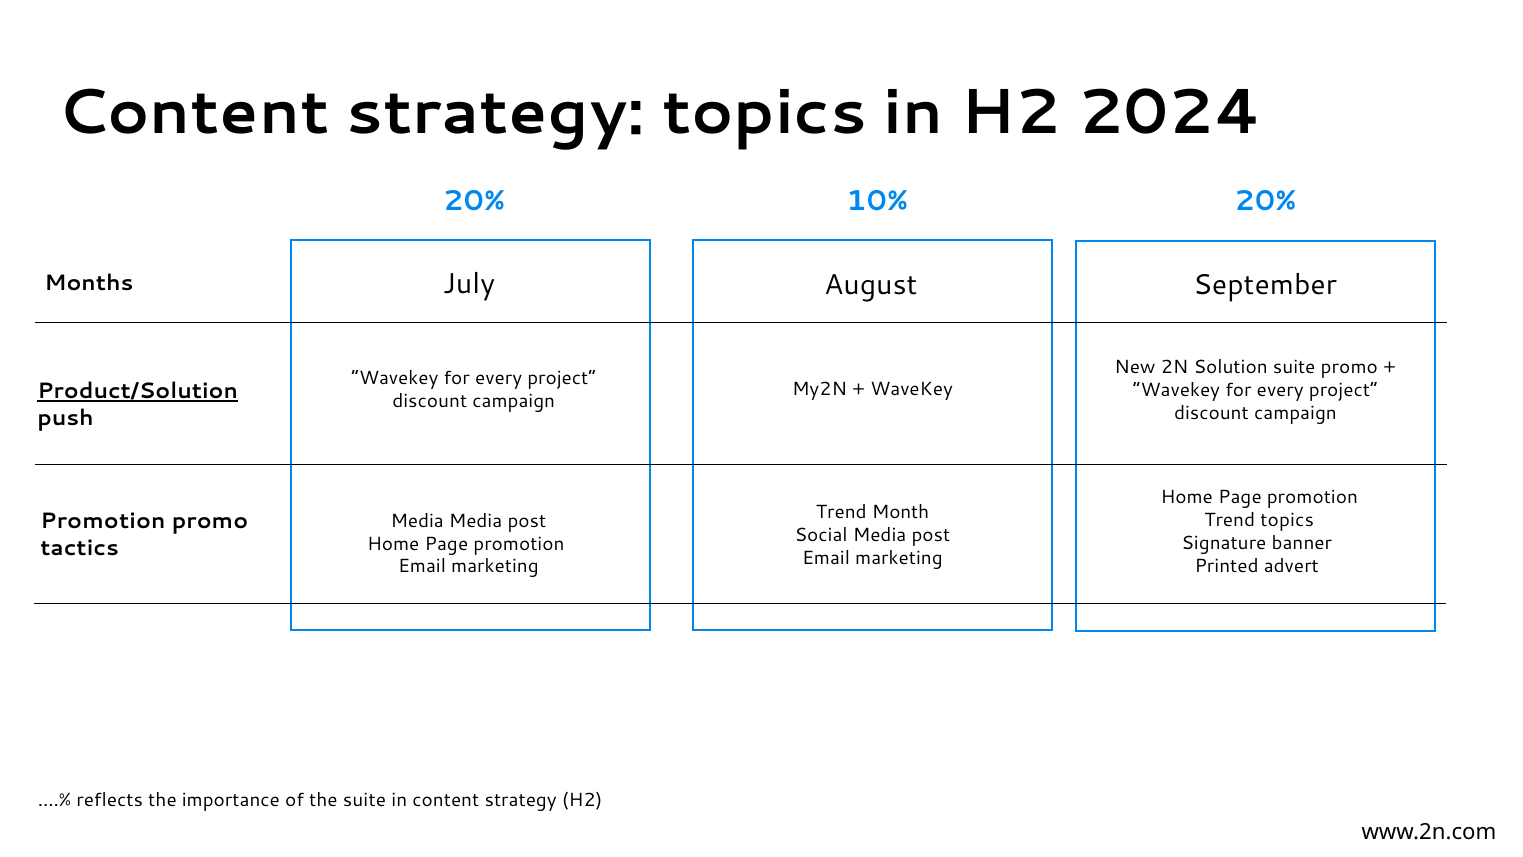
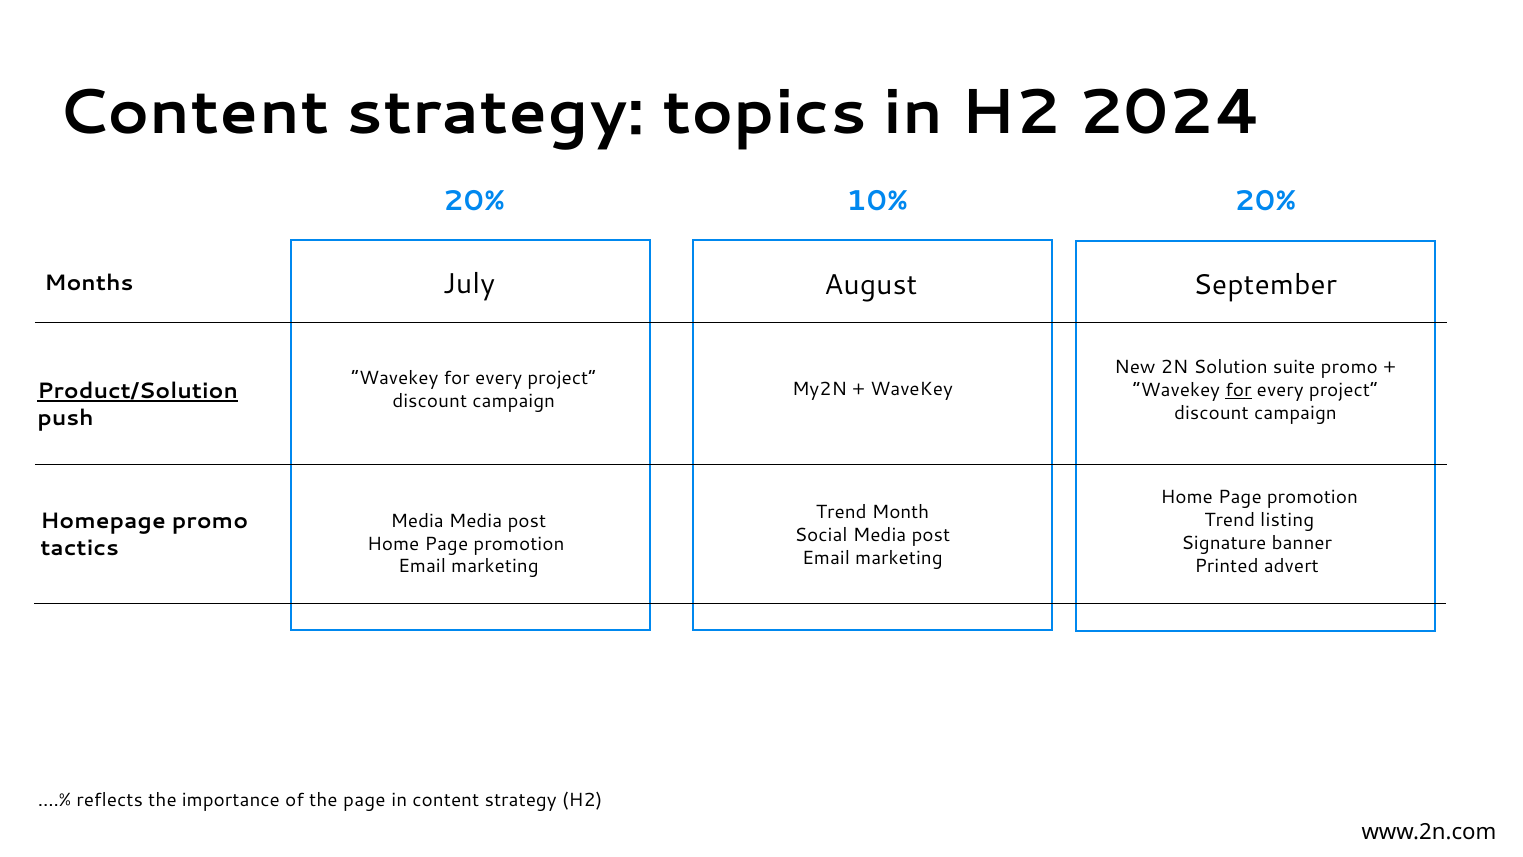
for underline: none -> present (1238, 390)
Promotion: Promotion -> Homepage (103, 521)
Trend topics: topics -> listing (1287, 520)
the suite: suite -> page (364, 800)
